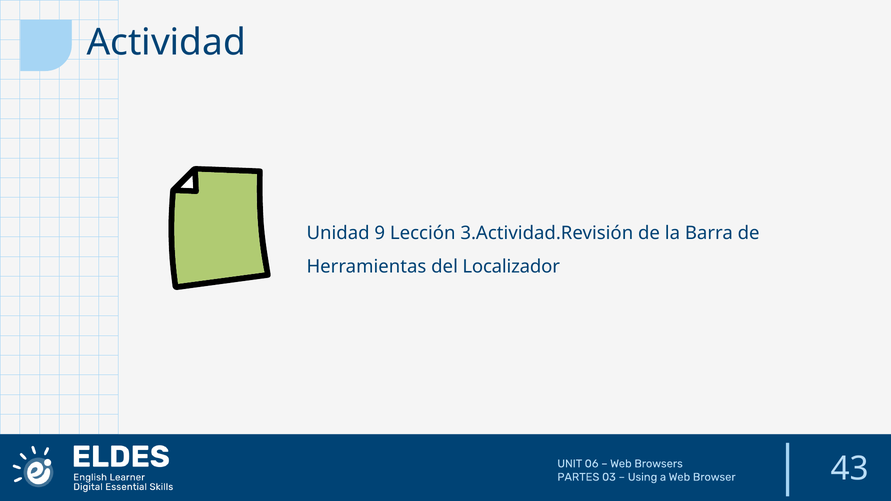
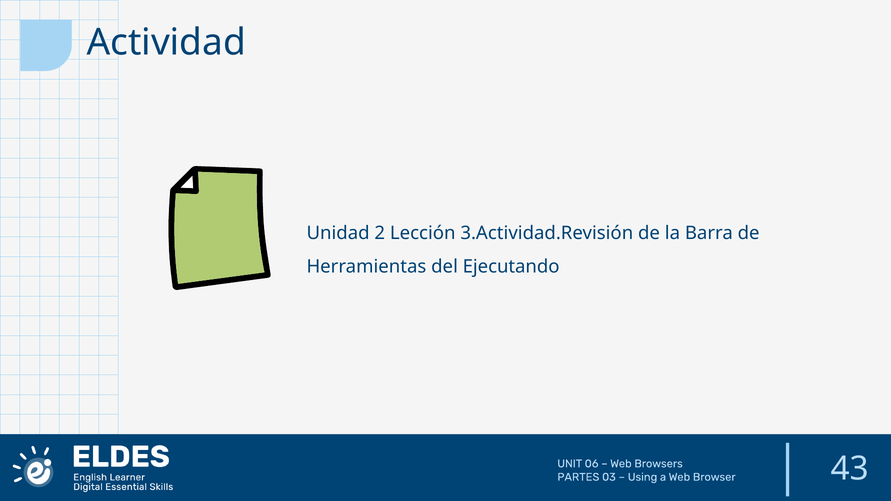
9: 9 -> 2 (380, 233)
Localizador: Localizador -> Ejecutando (511, 267)
